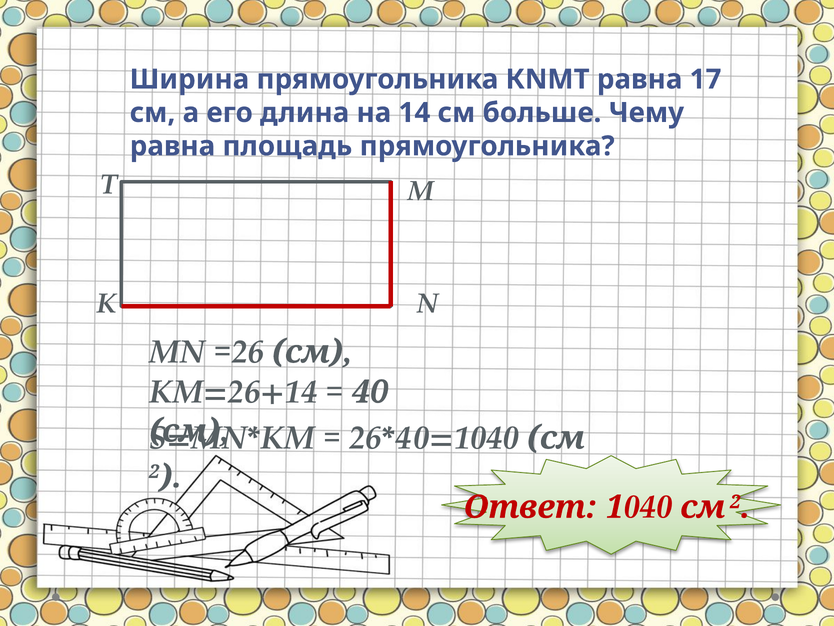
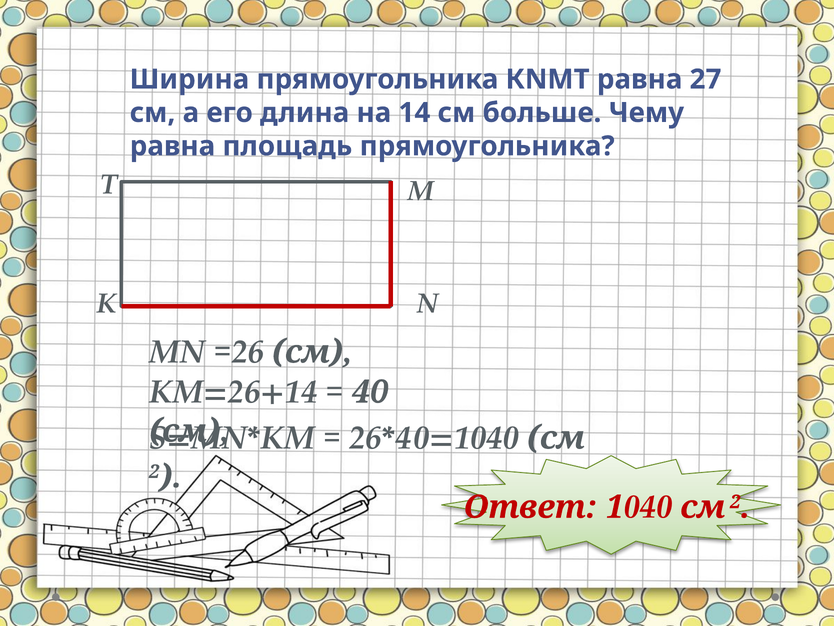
17: 17 -> 27 (706, 79)
